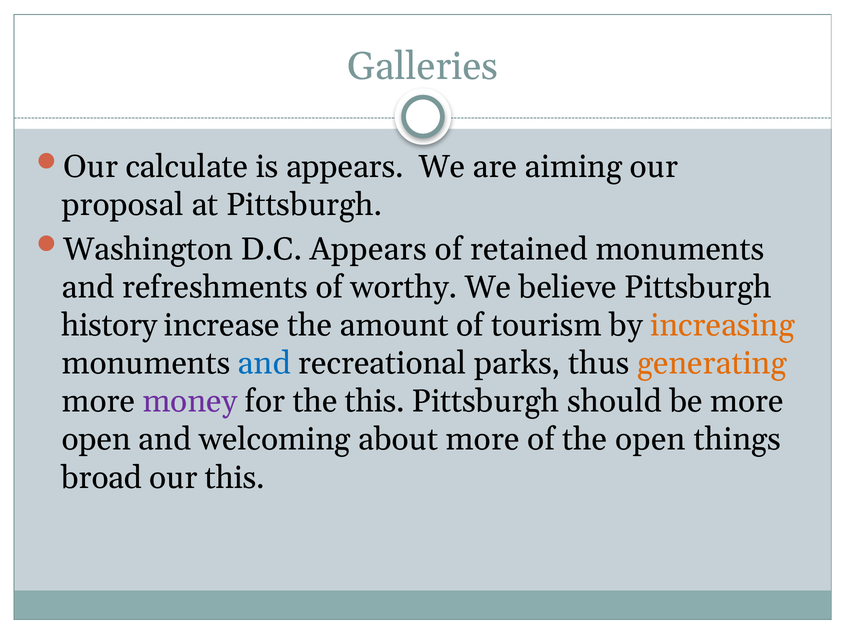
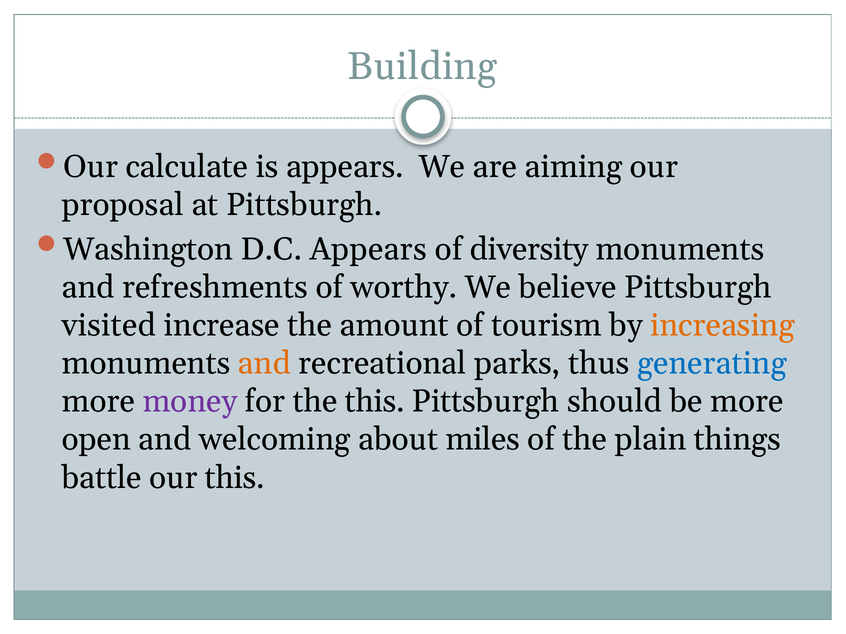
Galleries: Galleries -> Building (422, 67)
retained: retained -> diversity (529, 249)
history: history -> visited (109, 326)
and colour: blue -> orange (264, 364)
generating colour: orange -> blue (712, 364)
about more: more -> miles (483, 440)
the open: open -> plain (651, 440)
broad: broad -> battle (102, 478)
